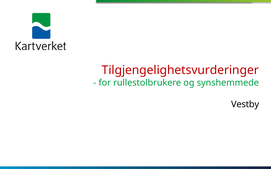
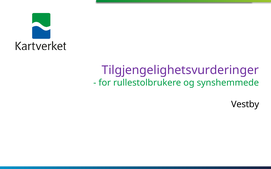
Tilgjengelighetsvurderinger colour: red -> purple (180, 70)
